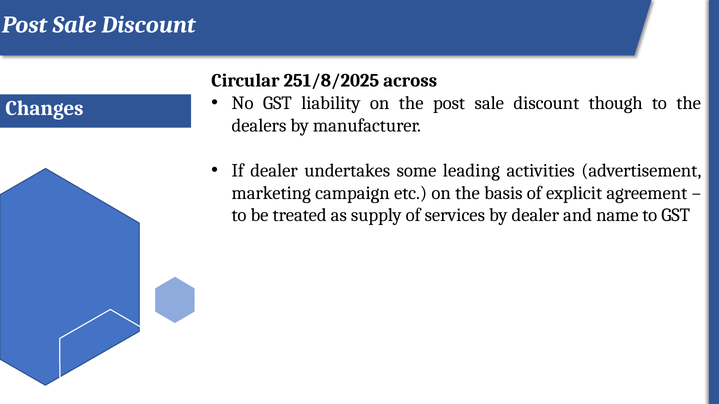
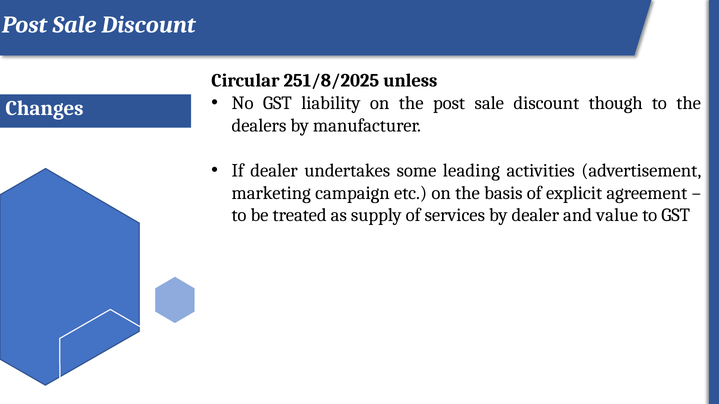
across: across -> unless (410, 81)
name: name -> value (617, 216)
